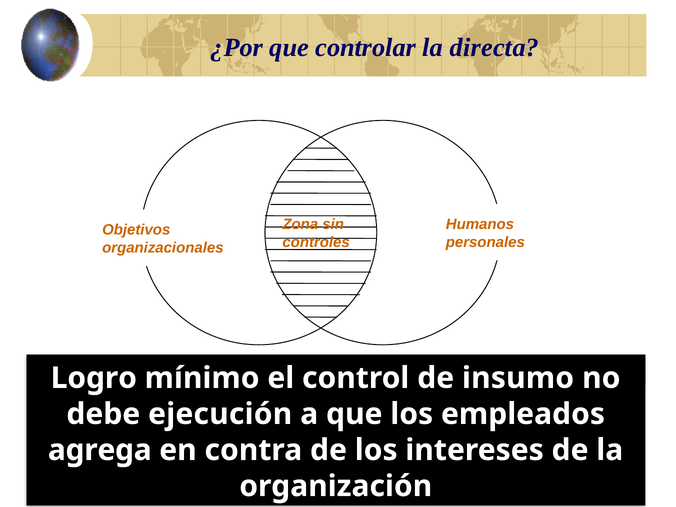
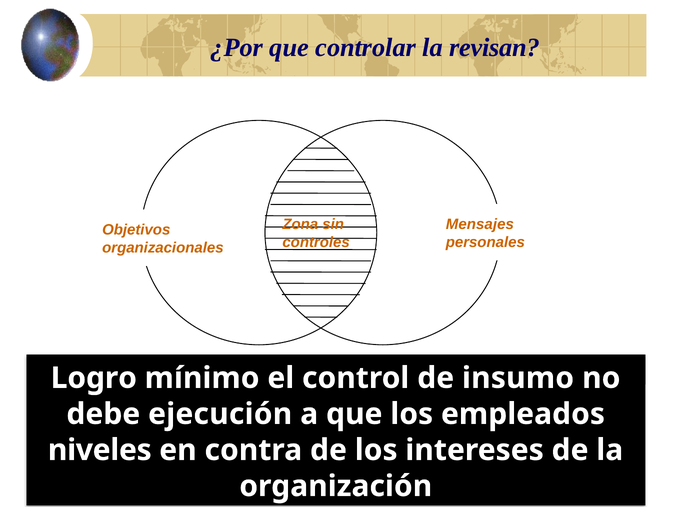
directa: directa -> revisan (495, 48)
Humanos: Humanos -> Mensajes (480, 224)
agrega: agrega -> niveles (100, 450)
